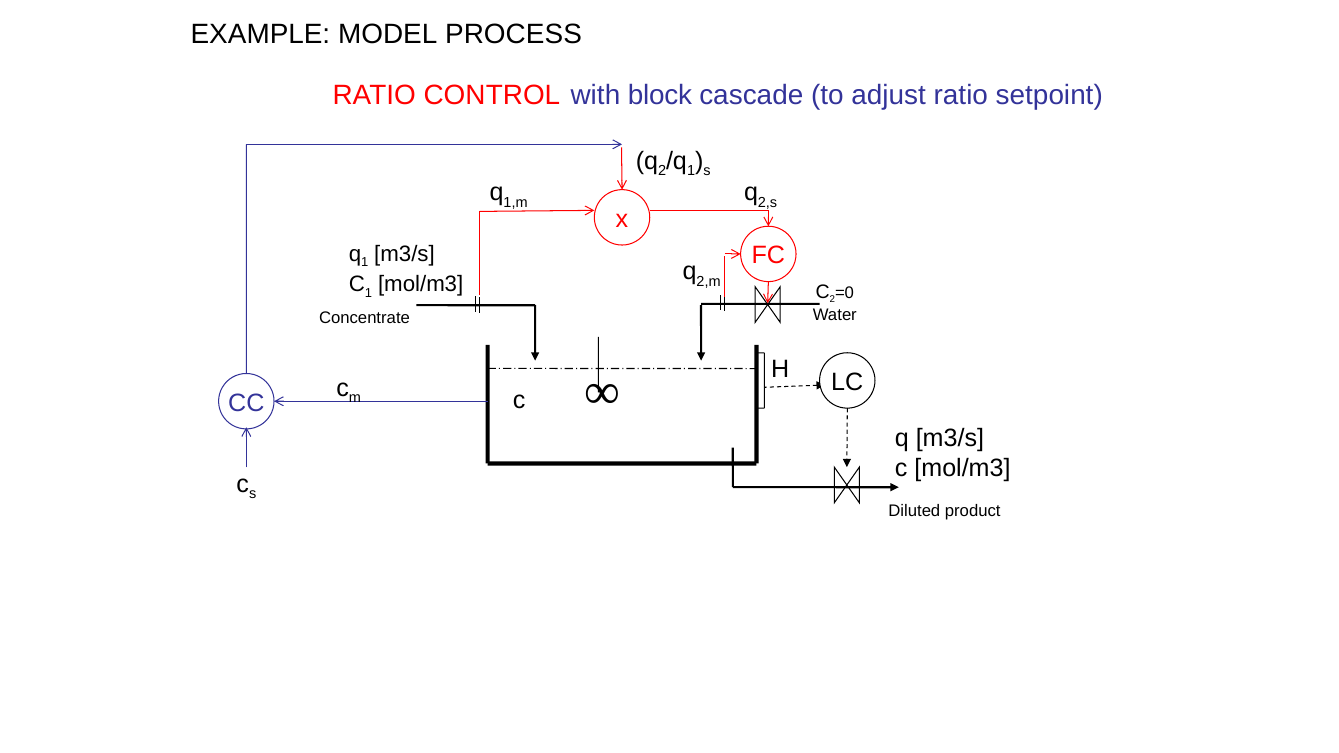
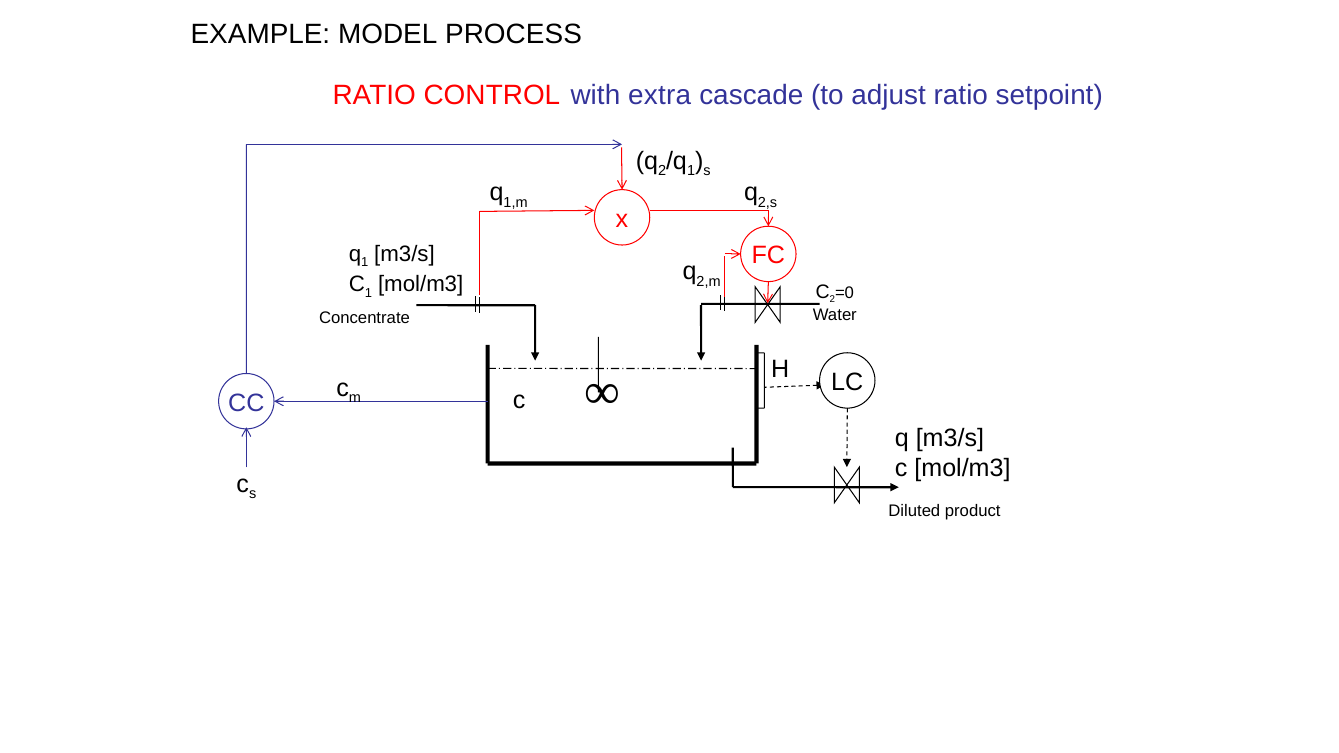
block: block -> extra (660, 95)
